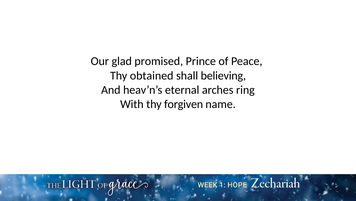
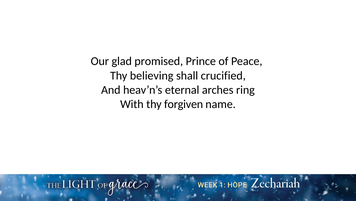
obtained: obtained -> believing (152, 75)
believing: believing -> crucified (223, 75)
